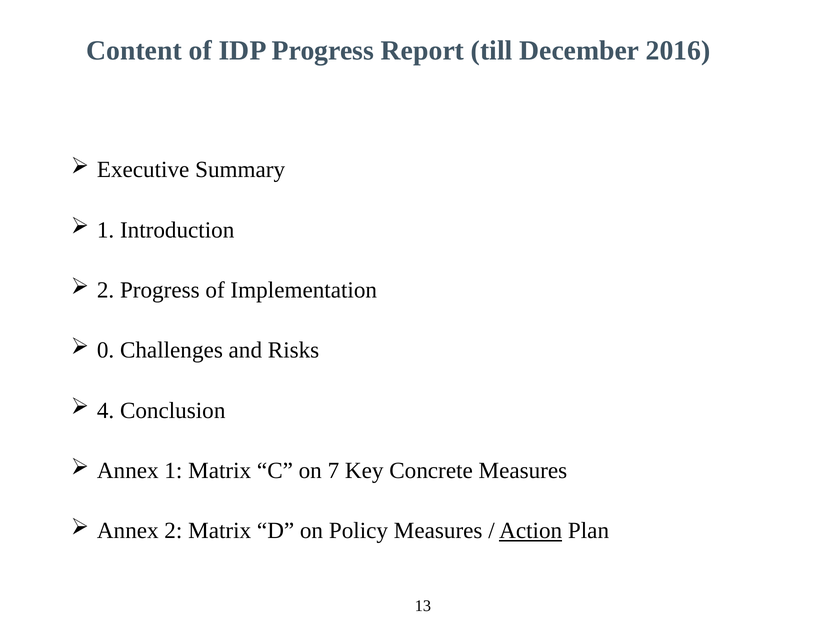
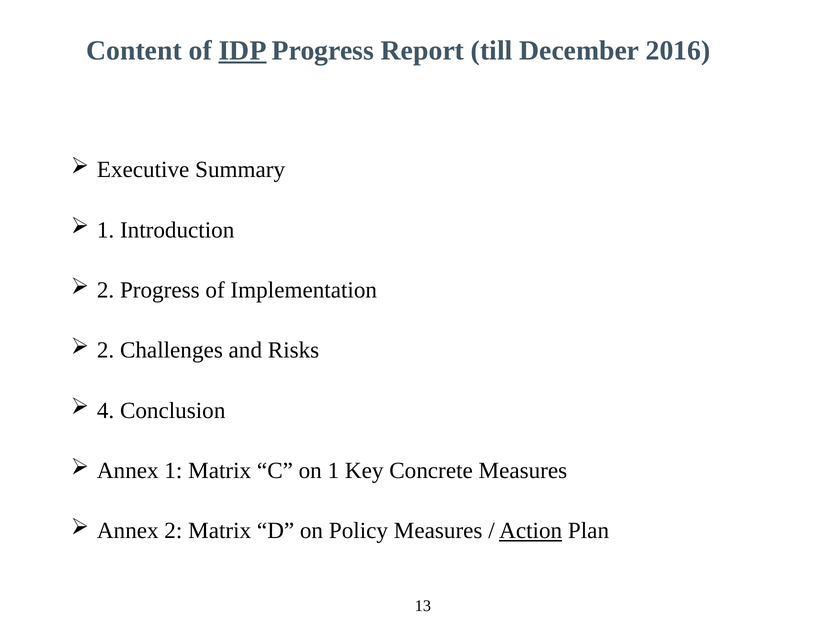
IDP underline: none -> present (243, 51)
0: 0 -> 2 (106, 350)
on 7: 7 -> 1 (333, 471)
